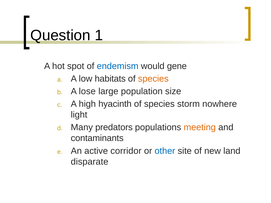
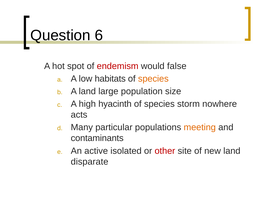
1: 1 -> 6 (99, 35)
endemism colour: blue -> red (118, 66)
gene: gene -> false (177, 66)
A lose: lose -> land (87, 91)
light: light -> acts (79, 115)
predators: predators -> particular (114, 128)
corridor: corridor -> isolated (126, 151)
other colour: blue -> red (165, 151)
